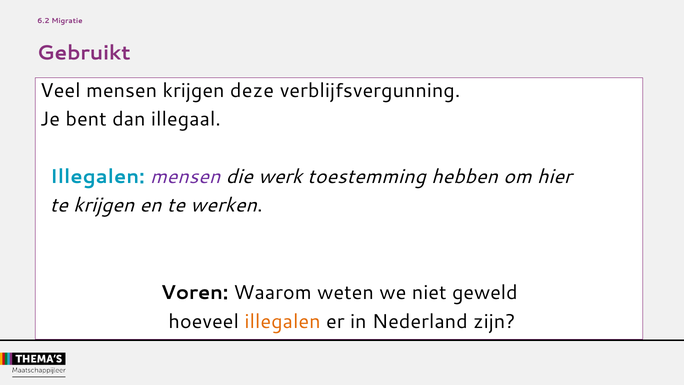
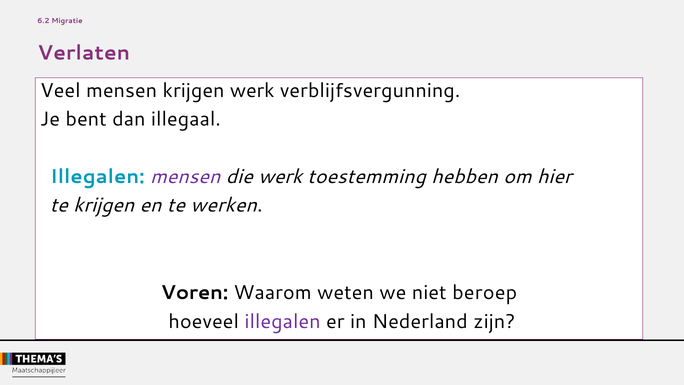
Gebruikt: Gebruikt -> Verlaten (84, 53)
krijgen deze: deze -> werk (252, 91)
geweld: geweld -> beroep (485, 293)
illegalen colour: orange -> purple (283, 321)
